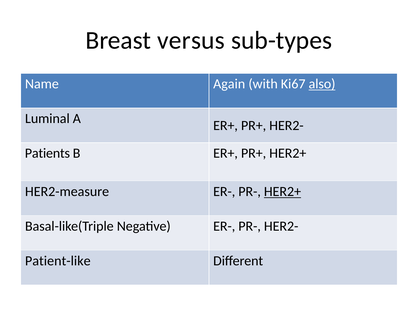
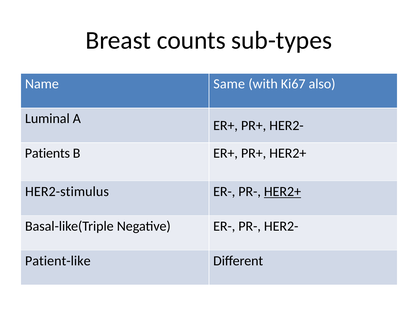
versus: versus -> counts (191, 40)
Again: Again -> Same (229, 84)
also underline: present -> none (322, 84)
HER2-measure: HER2-measure -> HER2-stimulus (67, 191)
